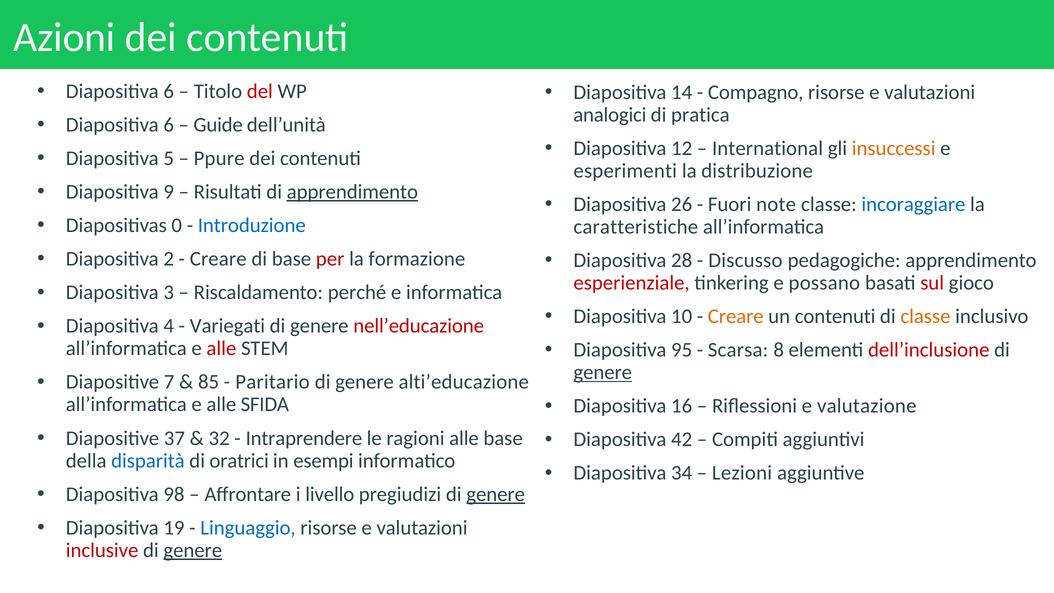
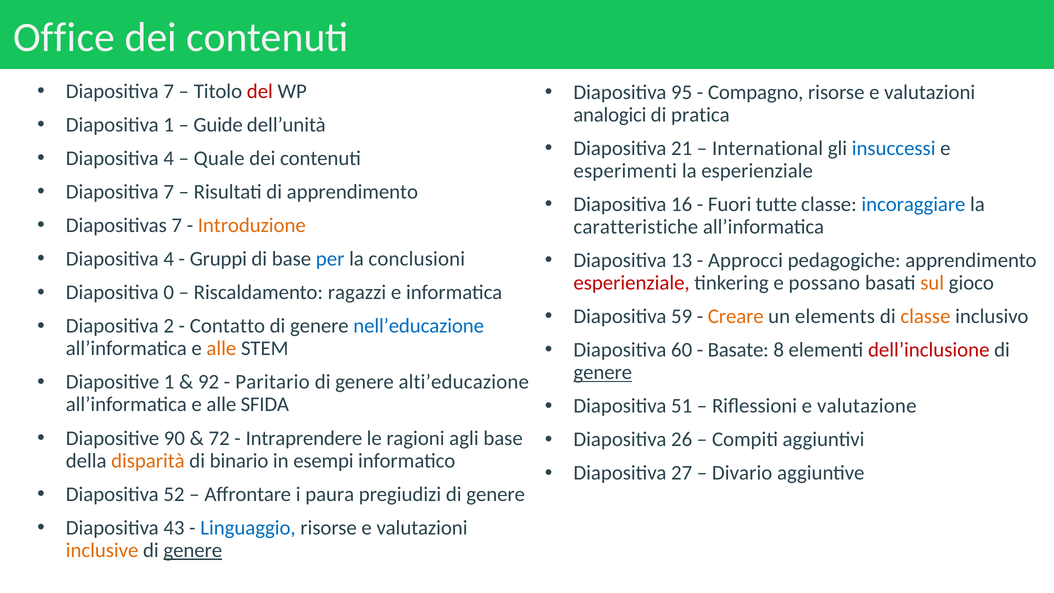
Azioni: Azioni -> Office (64, 38)
6: 6 -> 7 (169, 91)
14: 14 -> 95 (682, 92)
6: 6 -> 1 (169, 125)
12: 12 -> 21 (682, 148)
insuccessi colour: orange -> blue (894, 148)
5: 5 -> 4 (169, 158)
Ppure: Ppure -> Quale (219, 158)
la distribuzione: distribuzione -> esperienziale (757, 171)
9: 9 -> 7 (169, 192)
apprendimento underline: present -> none (352, 192)
26: 26 -> 16 (682, 204)
note: note -> tutte (776, 204)
Diapositivas 0: 0 -> 7 (177, 225)
Introduzione colour: blue -> orange (252, 225)
2: 2 -> 4 (169, 259)
Creare: Creare -> Gruppi (218, 259)
per colour: red -> blue (330, 259)
formazione: formazione -> conclusioni (417, 259)
28: 28 -> 13 (682, 260)
Discusso: Discusso -> Approcci (745, 260)
sul colour: red -> orange (932, 283)
3: 3 -> 0 (169, 292)
perché: perché -> ragazzi (357, 292)
10: 10 -> 59 (682, 316)
un contenuti: contenuti -> elements (835, 316)
4: 4 -> 2 (169, 326)
Variegati: Variegati -> Contatto (227, 326)
nell’educazione colour: red -> blue (419, 326)
95: 95 -> 60 (682, 350)
Scarsa: Scarsa -> Basate (738, 350)
alle colour: red -> orange (221, 348)
Diapositive 7: 7 -> 1 (169, 382)
85: 85 -> 92 (209, 382)
16: 16 -> 51 (682, 406)
37: 37 -> 90 (174, 438)
32: 32 -> 72 (219, 438)
ragioni alle: alle -> agli (464, 438)
42: 42 -> 26 (682, 439)
disparità colour: blue -> orange (148, 461)
oratrici: oratrici -> binario (239, 461)
34: 34 -> 27 (682, 473)
Lezioni: Lezioni -> Divario (742, 473)
98: 98 -> 52 (174, 494)
livello: livello -> paura (330, 494)
genere underline: present -> none (496, 494)
19: 19 -> 43 (174, 528)
inclusive colour: red -> orange (102, 550)
